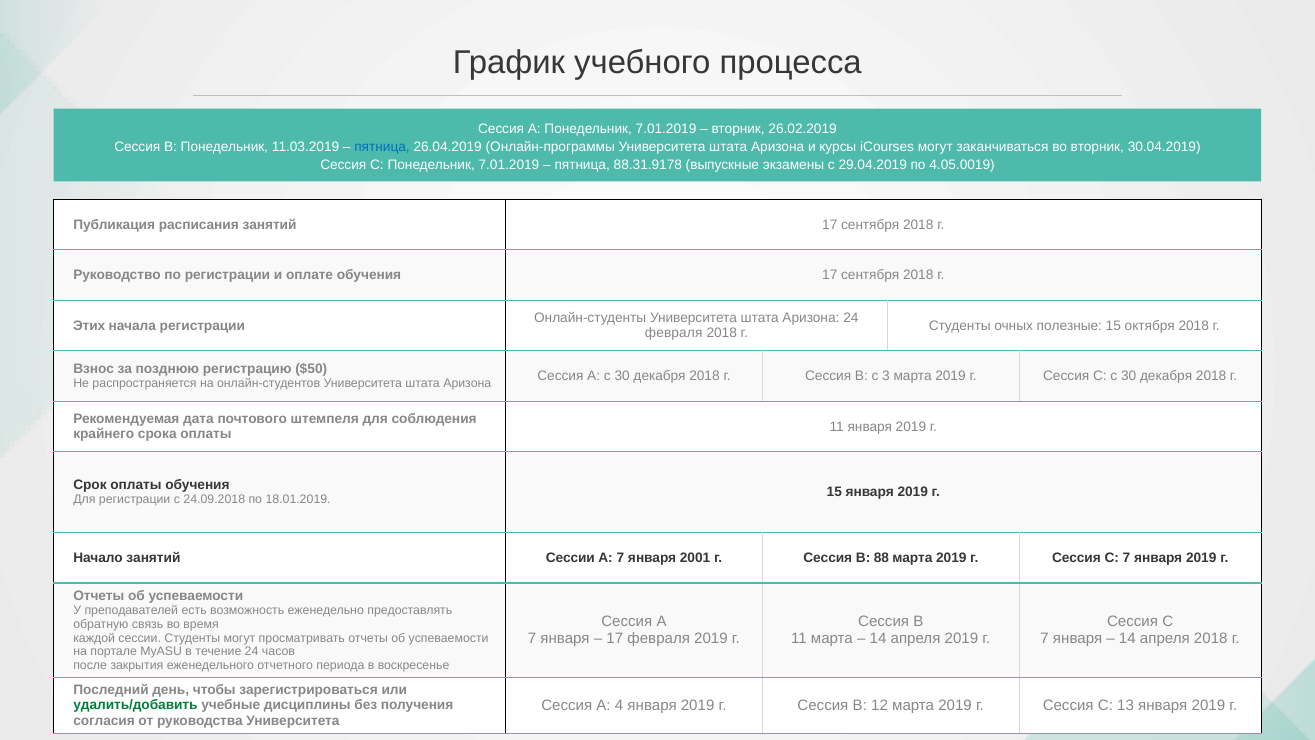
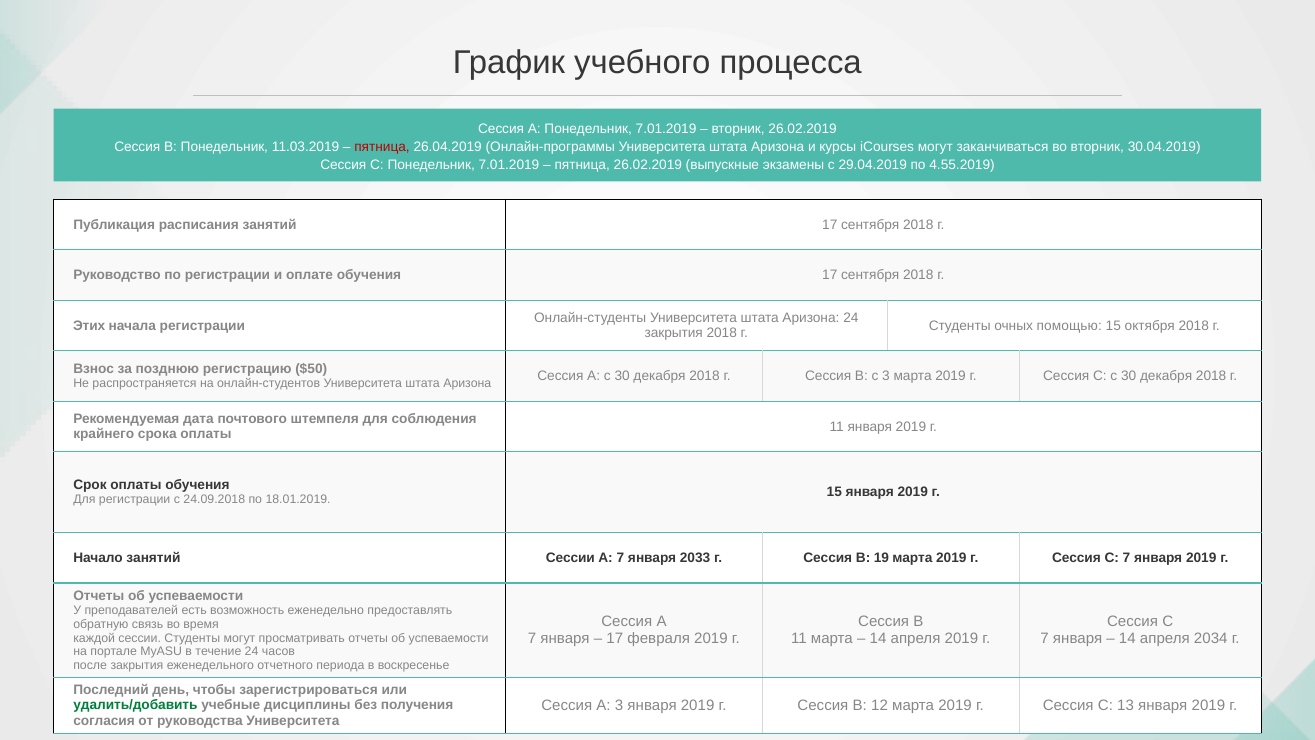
пятница colour: blue -> red (382, 147)
пятница 88.31.9178: 88.31.9178 -> 26.02.2019 (648, 165)
4.05.0019: 4.05.0019 -> 4.55.2019 (962, 165)
полезные: полезные -> помощью (1069, 325)
февраля: февраля -> закрытия (674, 333)
2001: 2001 -> 2033 (695, 558)
88: 88 -> 19 (881, 558)
апреля 2018: 2018 -> 2034 (1211, 638)
А 4: 4 -> 3 (619, 705)
